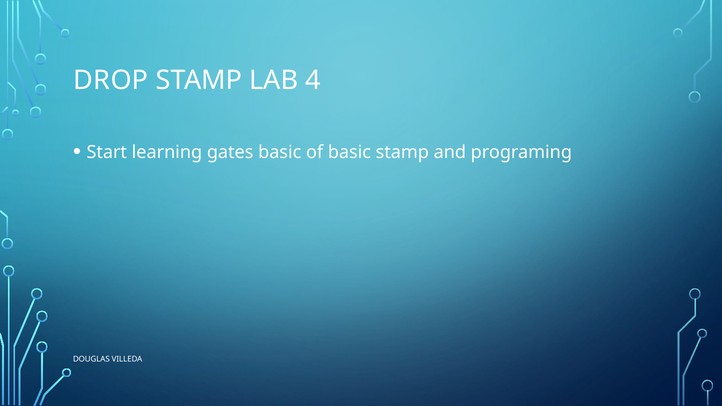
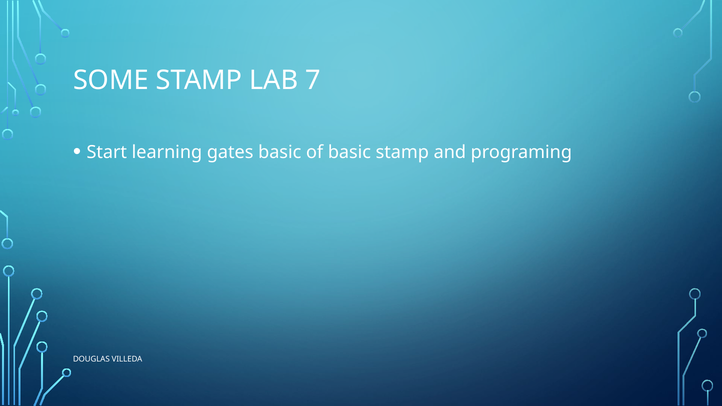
DROP: DROP -> SOME (111, 80)
4: 4 -> 7 (313, 80)
